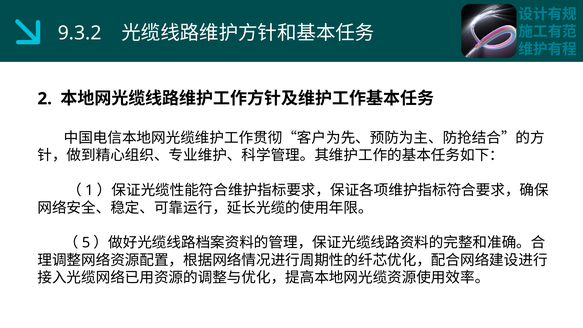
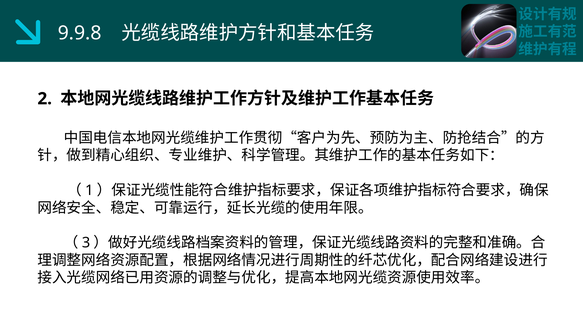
9.3.2: 9.3.2 -> 9.9.8 (80, 33)
5: 5 -> 3 (86, 243)
